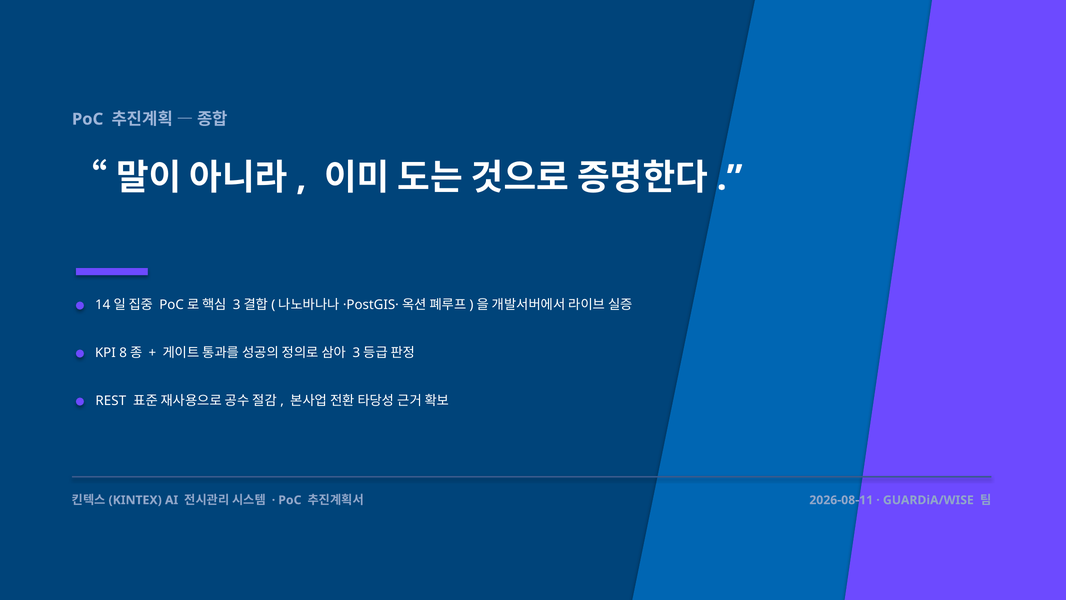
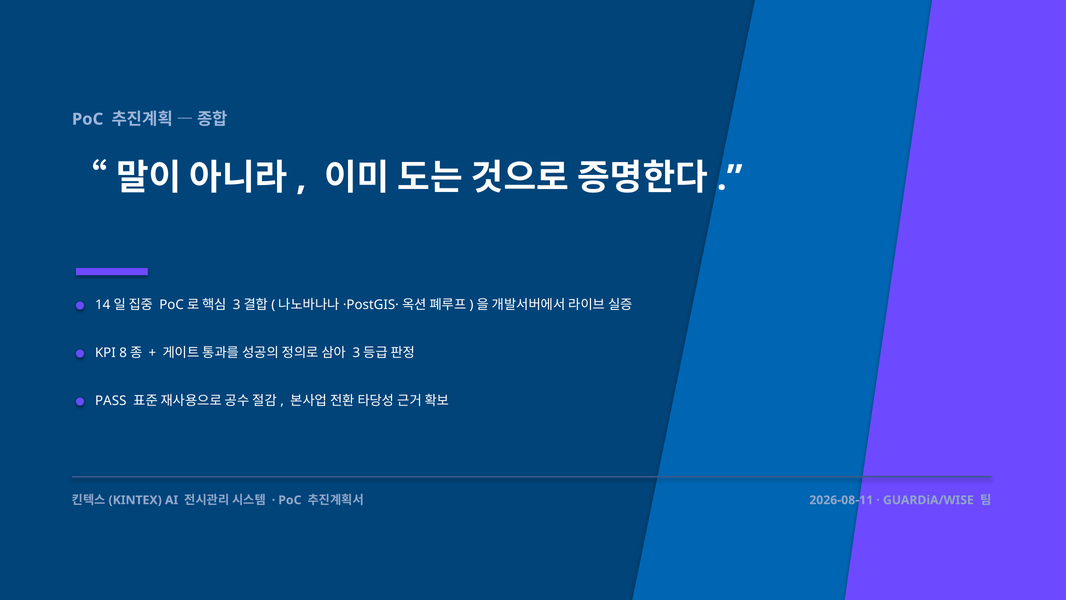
REST: REST -> PASS (111, 401)
